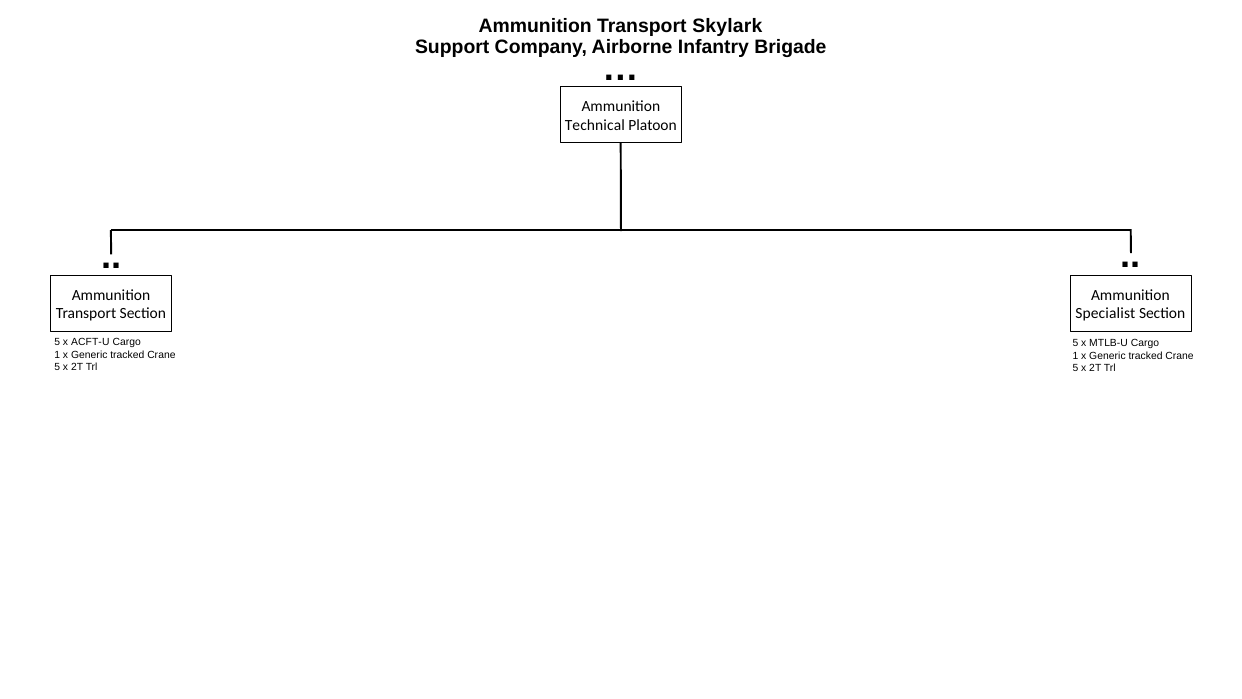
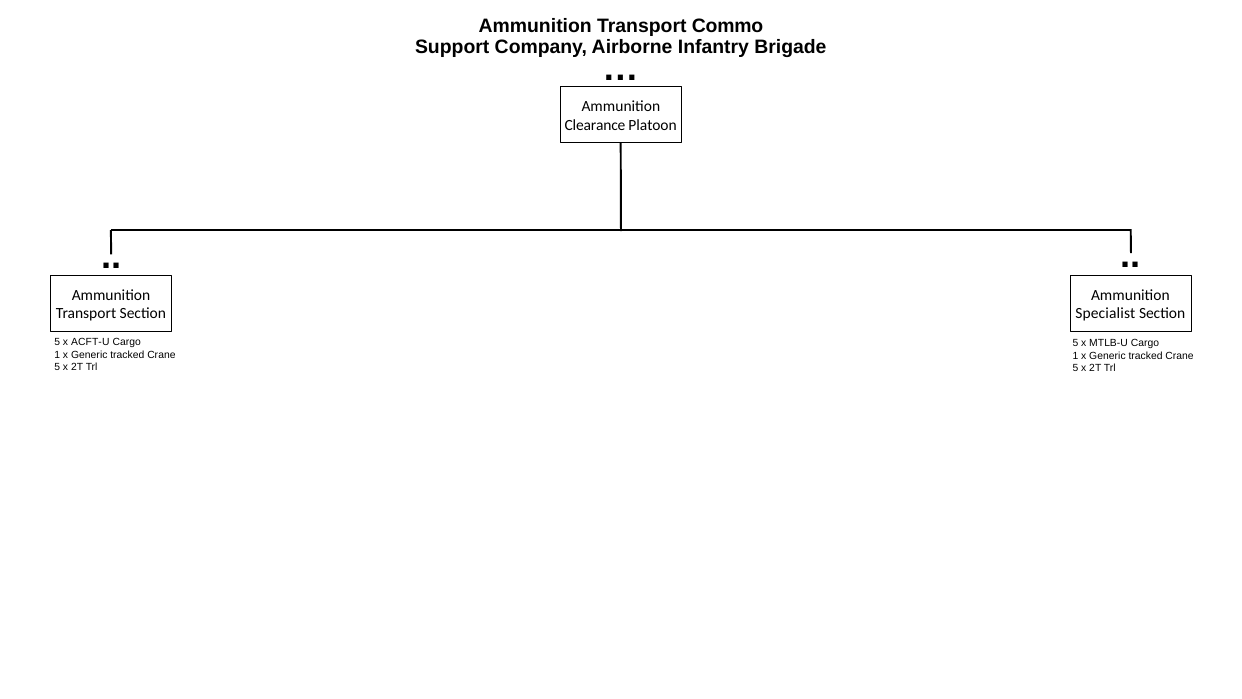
Skylark: Skylark -> Commo (728, 26)
Technical: Technical -> Clearance (595, 125)
